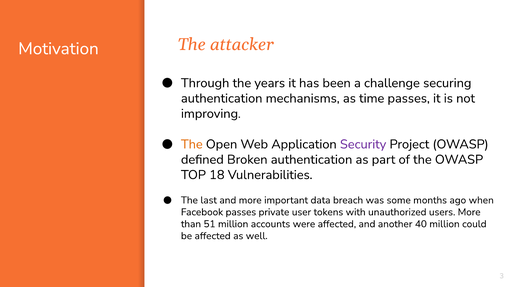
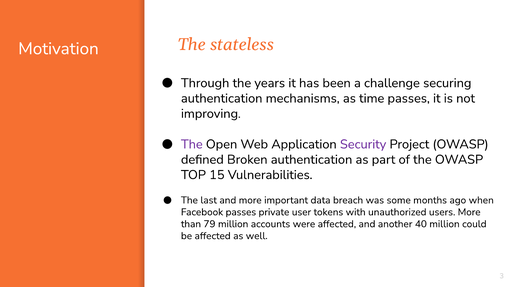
attacker: attacker -> stateless (242, 45)
The colour: orange -> purple (192, 144)
18: 18 -> 15 (217, 175)
51: 51 -> 79 (209, 224)
